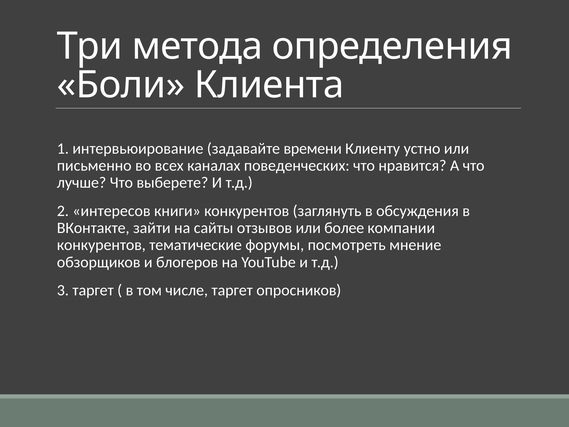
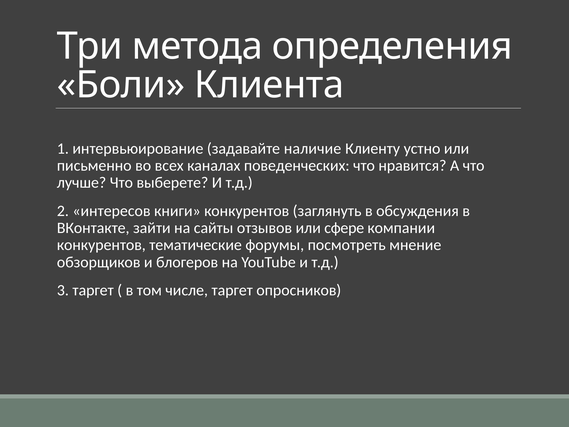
времени: времени -> наличие (313, 149)
более: более -> сфере (344, 228)
